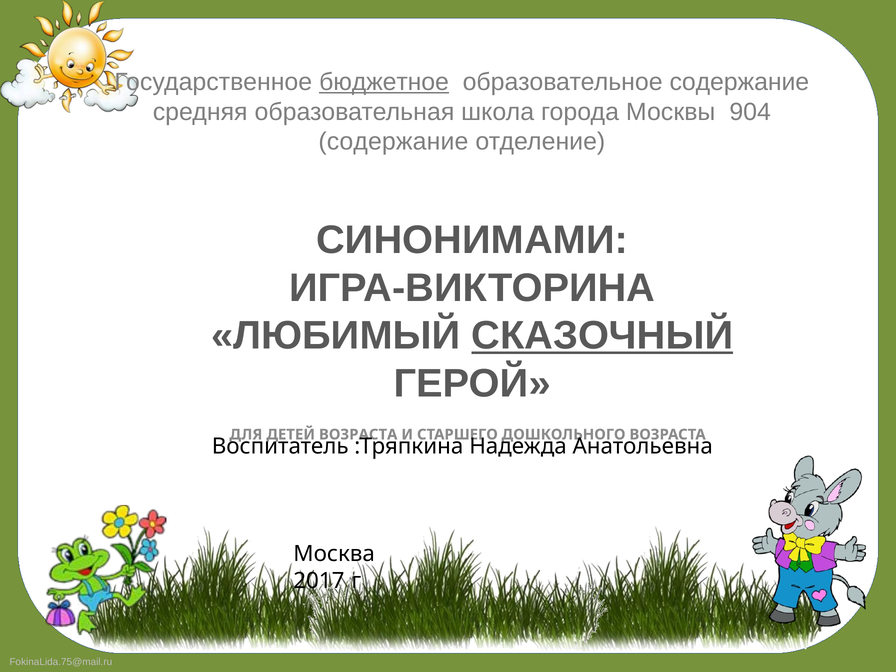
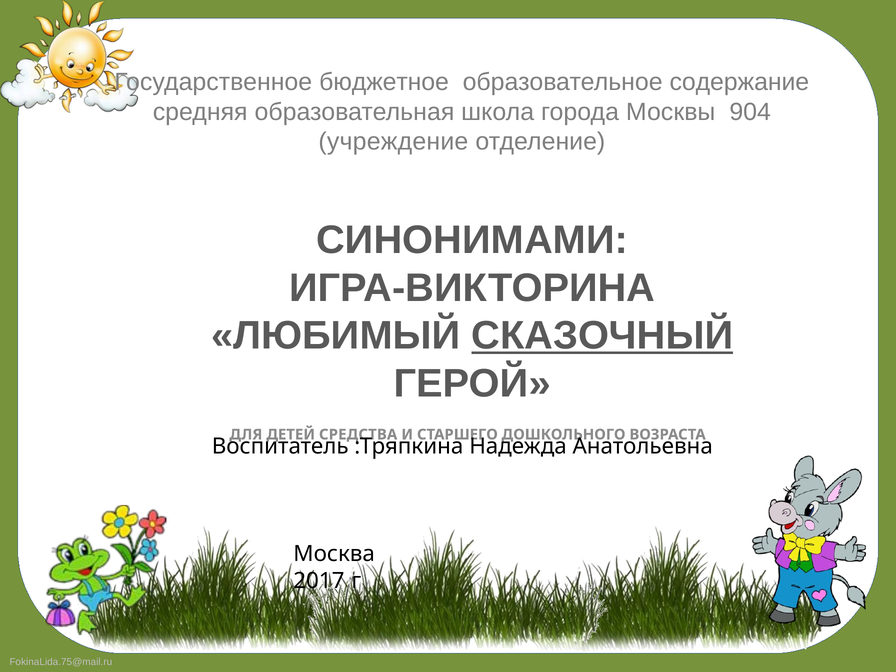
бюджетное underline: present -> none (384, 82)
содержание: содержание -> учреждение (393, 142)
ВОЗРАСТА: ВОЗРАСТА -> СРЕДСТВА (358, 435)
